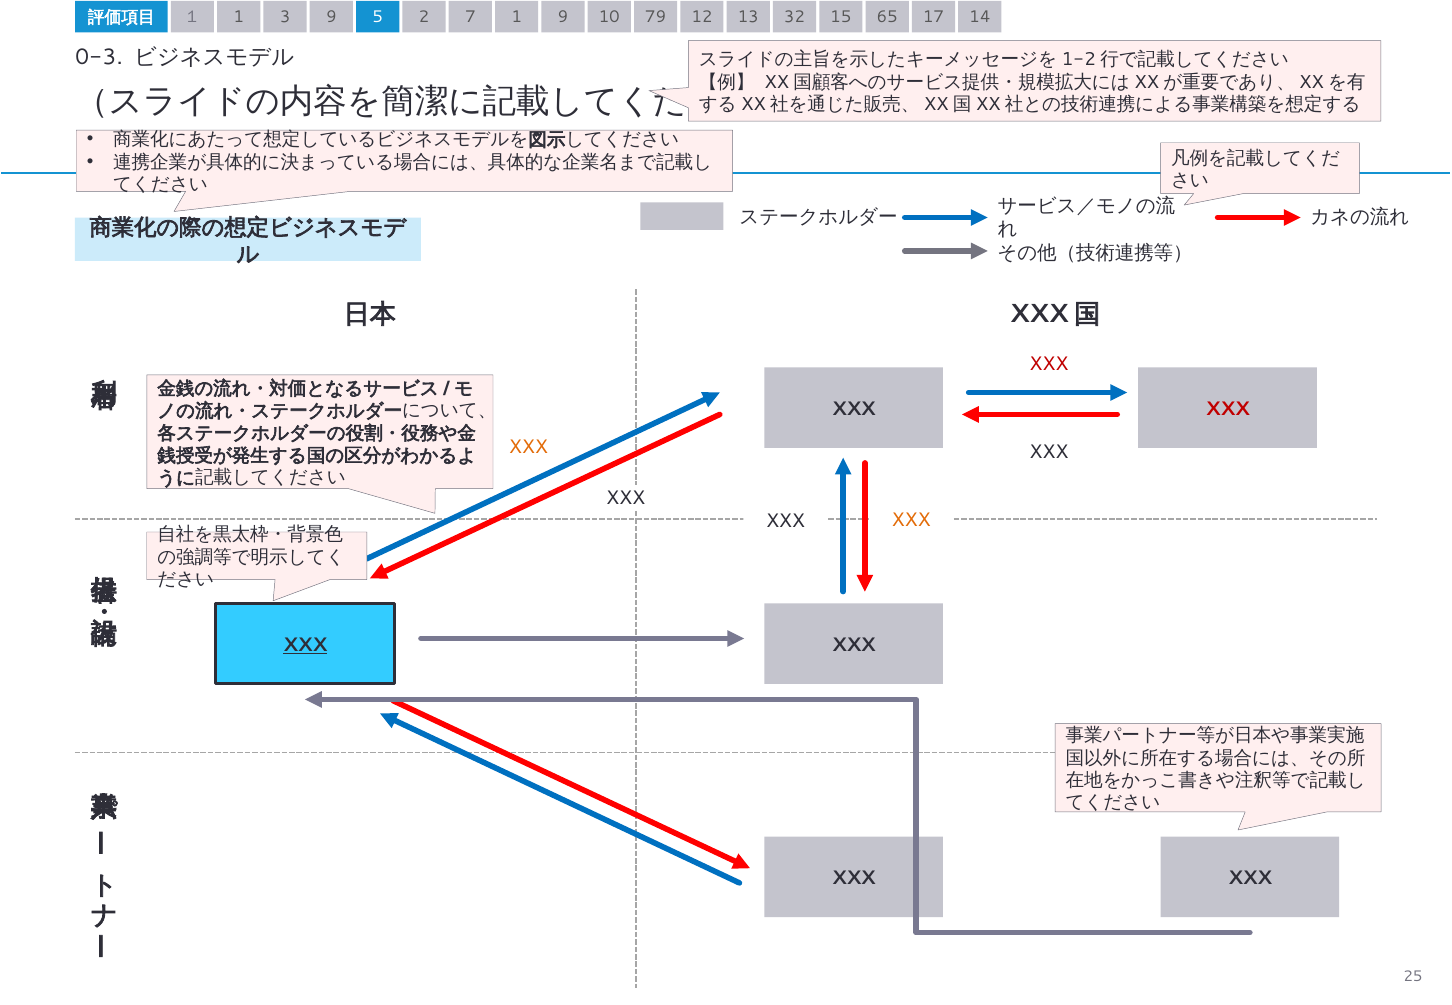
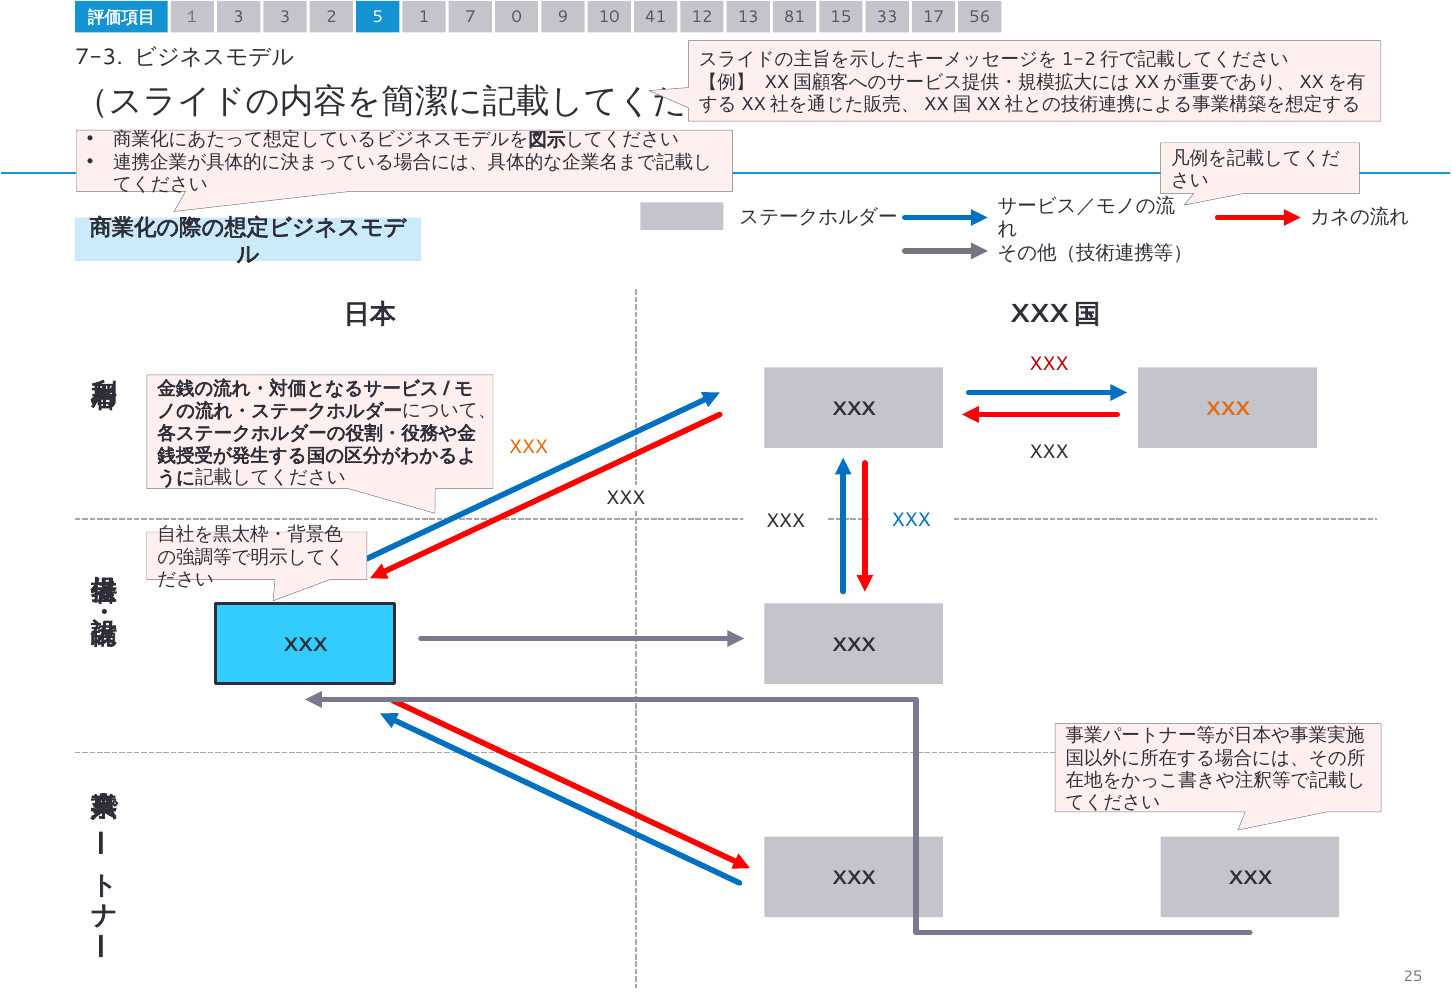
１ 1: 1 -> 3 (239, 17)
3 9: 9 -> 2 (331, 17)
2: 2 -> 1 (424, 17)
7 1: 1 -> 0 (517, 17)
79: 79 -> 41 (656, 17)
32: 32 -> 81 (795, 17)
65: 65 -> 33 (887, 17)
14: 14 -> 56 (980, 17)
0-3: 0-3 -> 7-3 (99, 57)
XXX colour: red -> orange (1228, 409)
XXX colour: orange -> blue (911, 520)
XXX underline: present -> none (305, 645)
